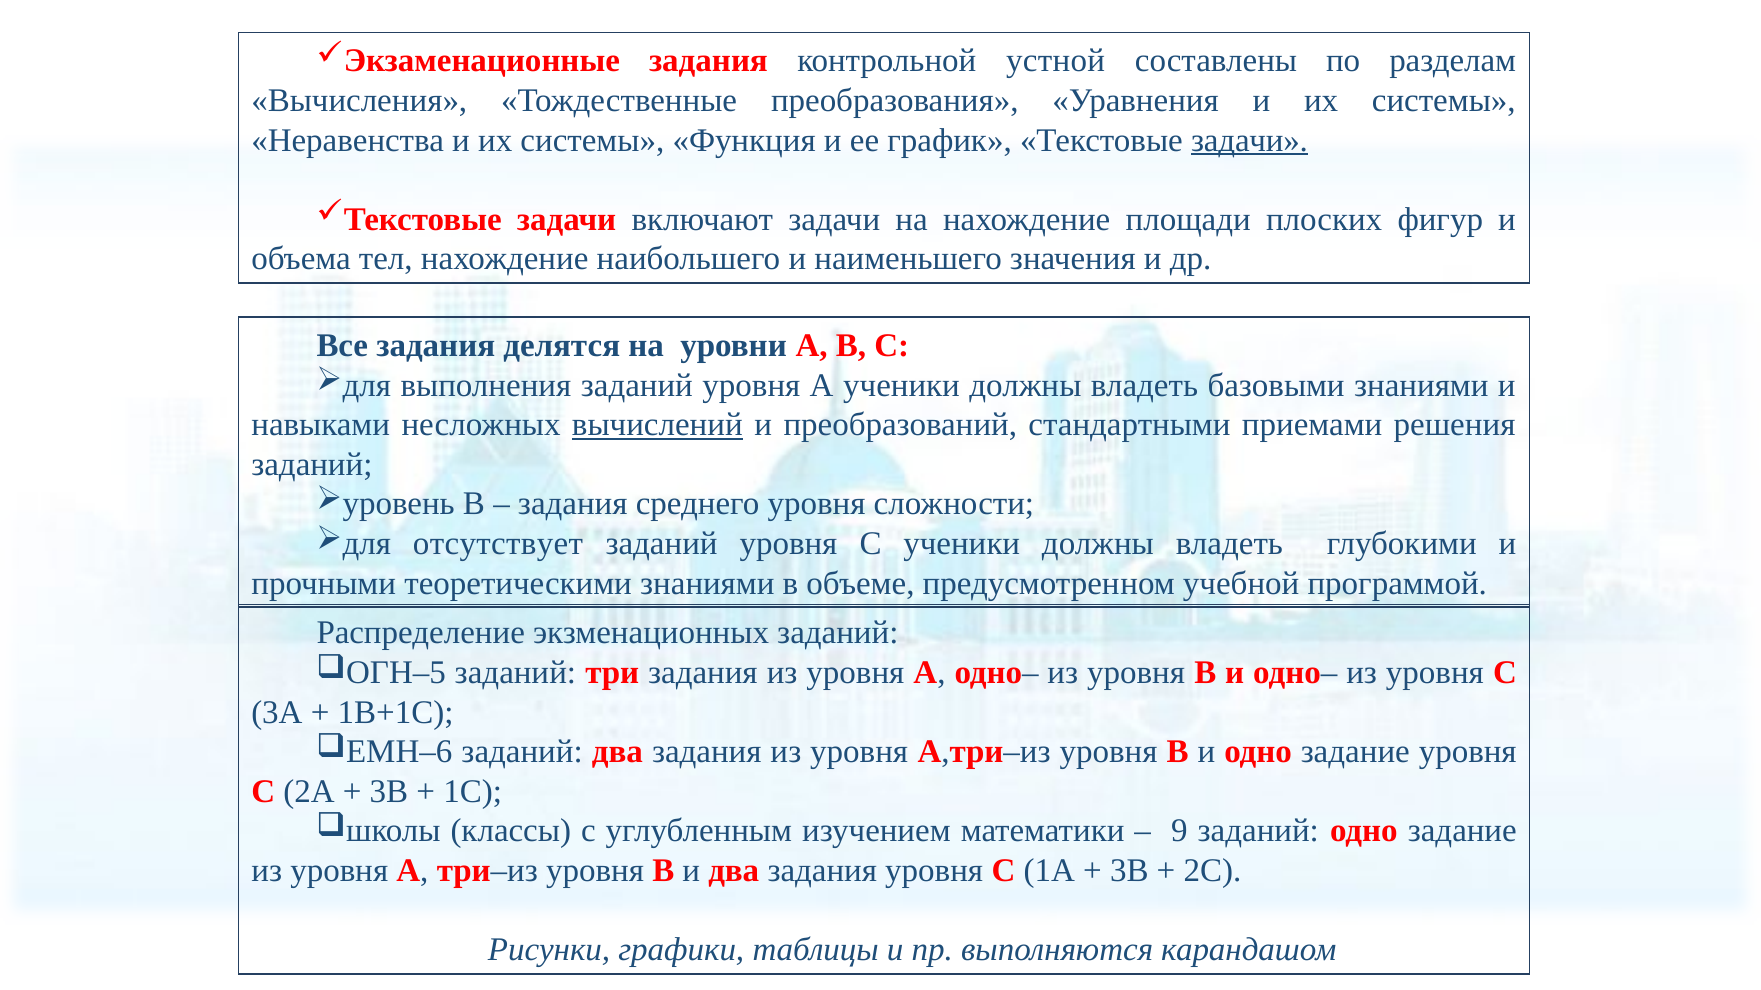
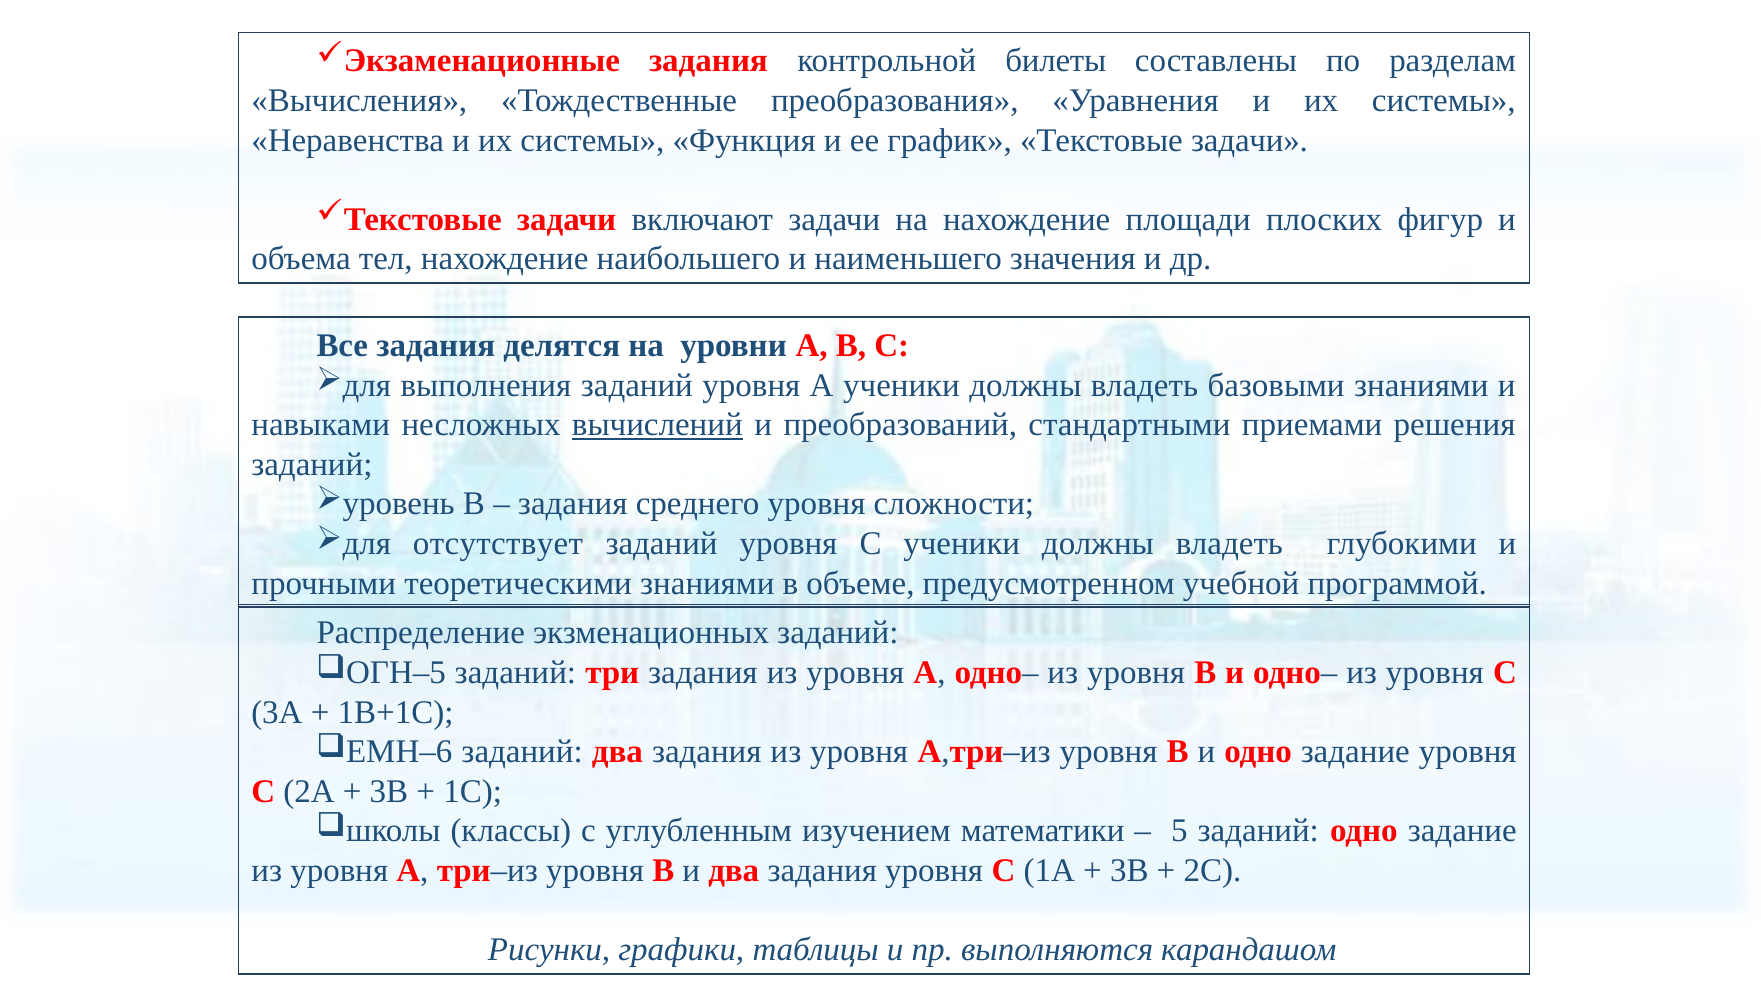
устной: устной -> билеты (1056, 61)
задачи underline: present -> none (1250, 140)
9: 9 -> 5 (1179, 832)
